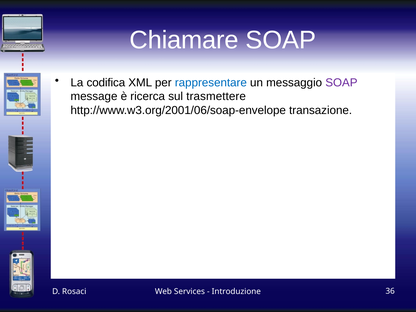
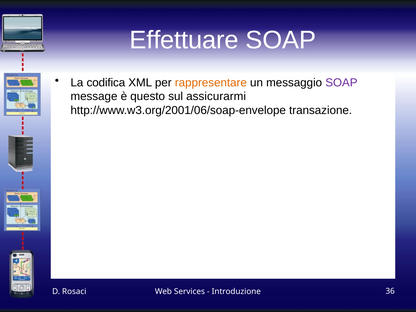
Chiamare: Chiamare -> Effettuare (184, 40)
rappresentare colour: blue -> orange (211, 83)
ricerca: ricerca -> questo (148, 96)
trasmettere: trasmettere -> assicurarmi (216, 96)
